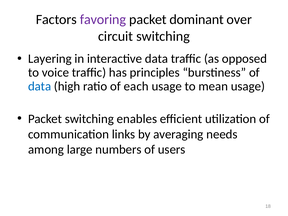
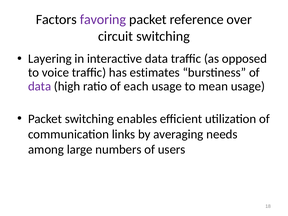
dominant: dominant -> reference (197, 19)
principles: principles -> estimates (155, 73)
data colour: blue -> purple (40, 86)
